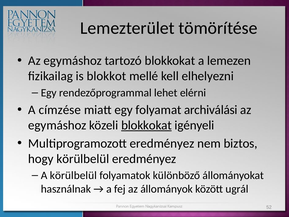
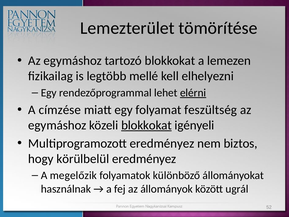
blokkot: blokkot -> legtöbb (106, 76)
elérni underline: none -> present (193, 93)
archiválási: archiválási -> feszültség (211, 110)
A körülbelül: körülbelül -> megelőzik (73, 175)
